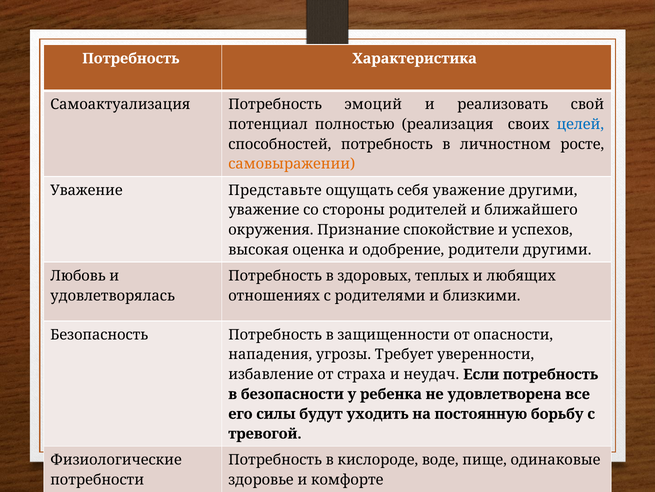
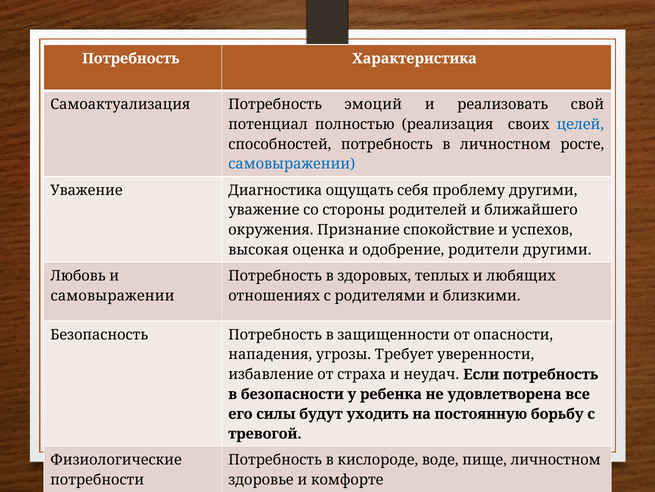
самовыражении colour: orange -> blue (292, 164)
Представьте: Представьте -> Диагностика (275, 190)
себя уважение: уважение -> проблему (469, 190)
удовлетворялась: удовлетворялась -> самовыражении (113, 295)
пище одинаковые: одинаковые -> личностном (556, 459)
